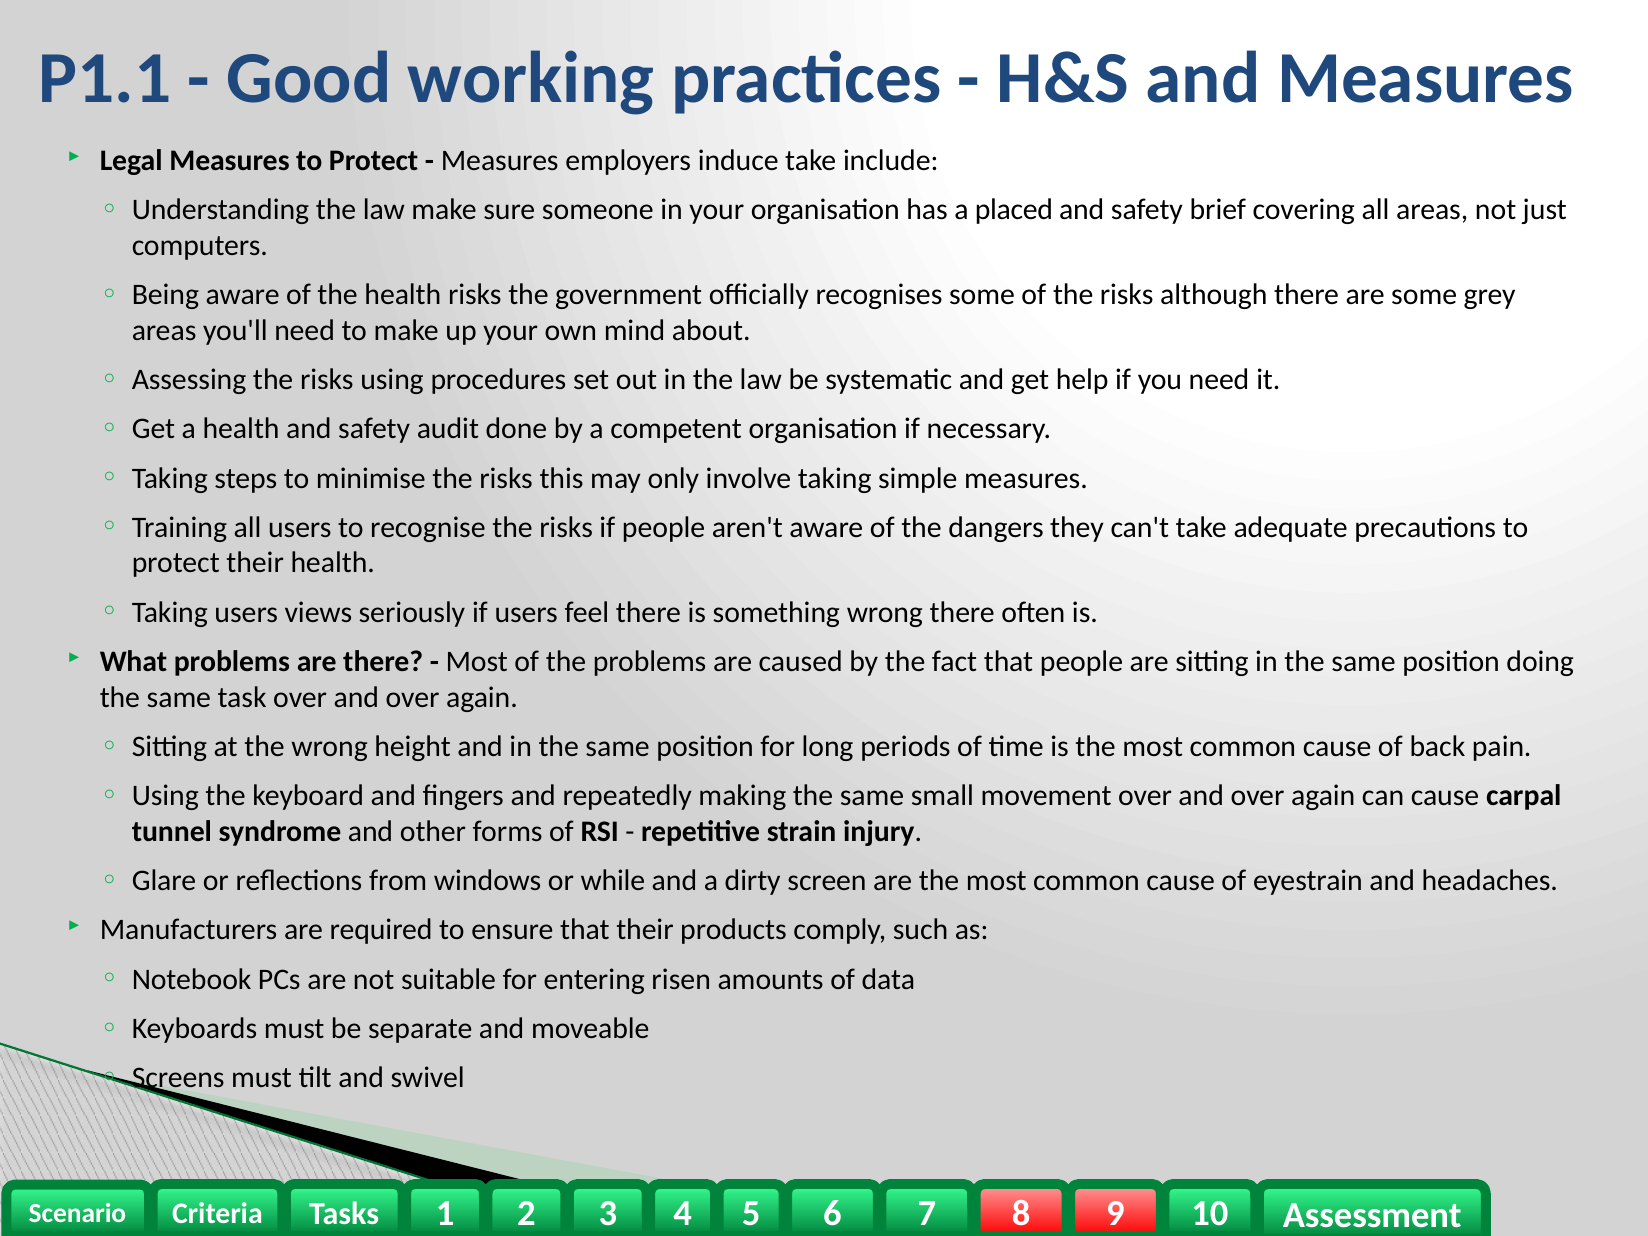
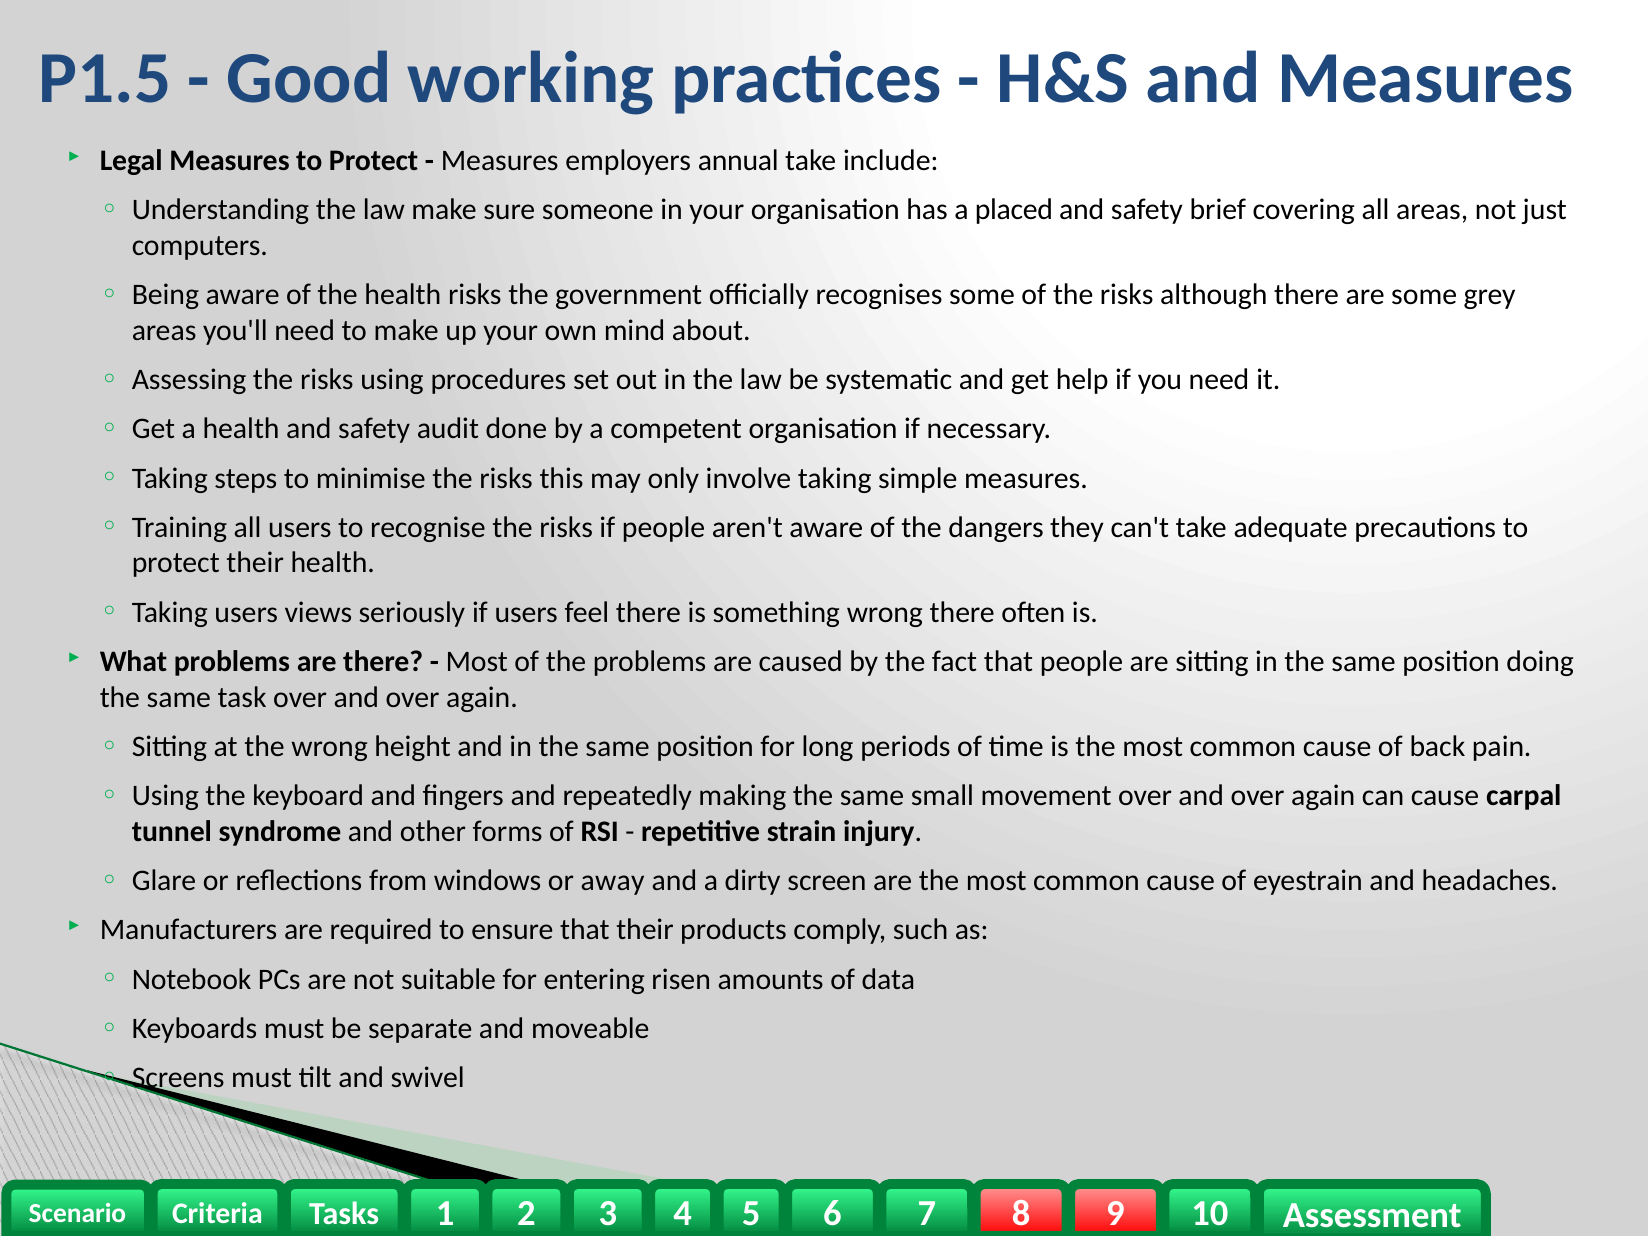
P1.1: P1.1 -> P1.5 (105, 78)
induce: induce -> annual (738, 161)
while: while -> away (613, 881)
